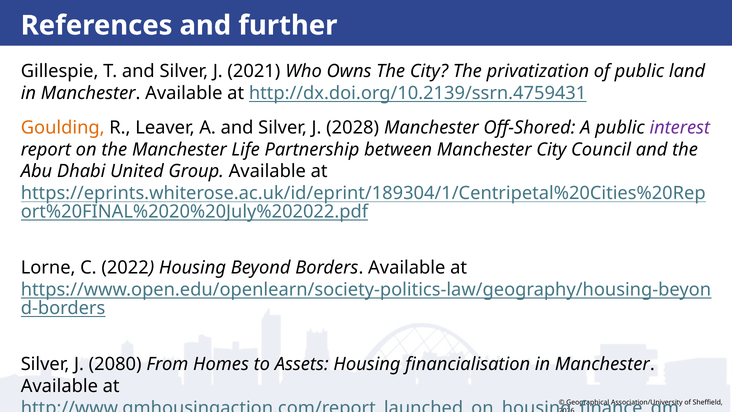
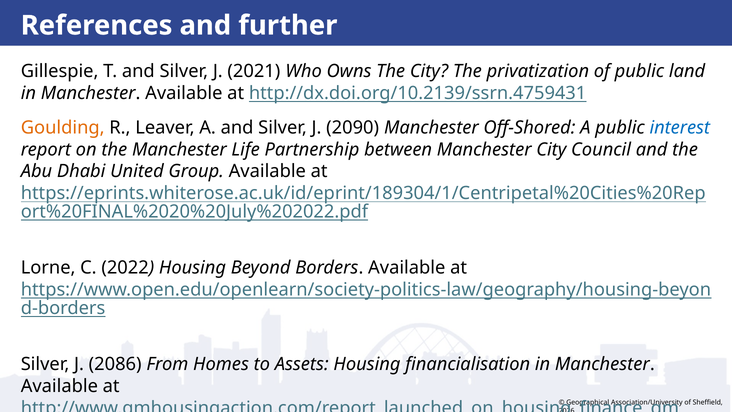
2028: 2028 -> 2090 (353, 127)
interest colour: purple -> blue (680, 127)
2080: 2080 -> 2086 (115, 364)
